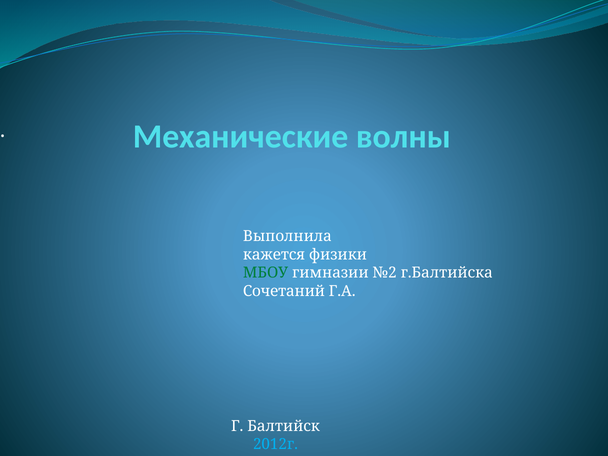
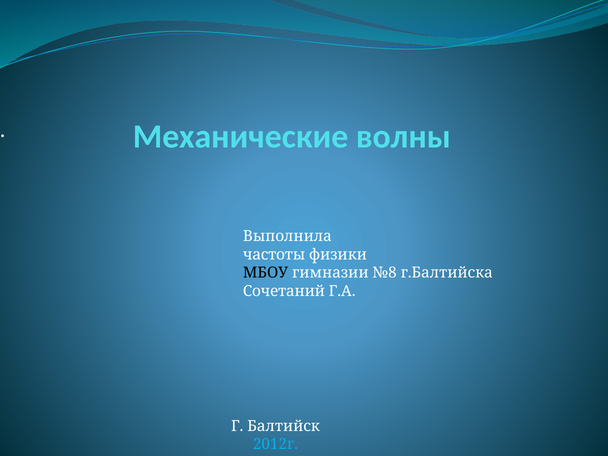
кажется: кажется -> частоты (274, 255)
МБОУ colour: green -> black (266, 273)
№2: №2 -> №8 (385, 273)
